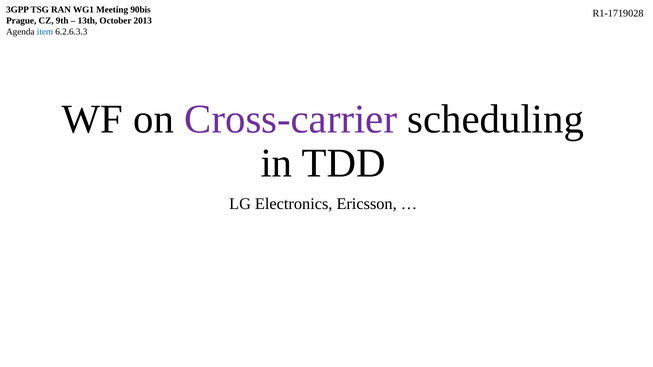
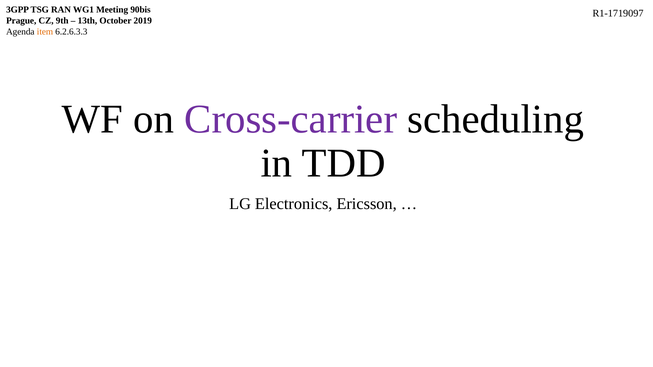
R1-1719028: R1-1719028 -> R1-1719097 (618, 14)
2013: 2013 -> 2019 (143, 21)
item colour: blue -> orange (45, 32)
